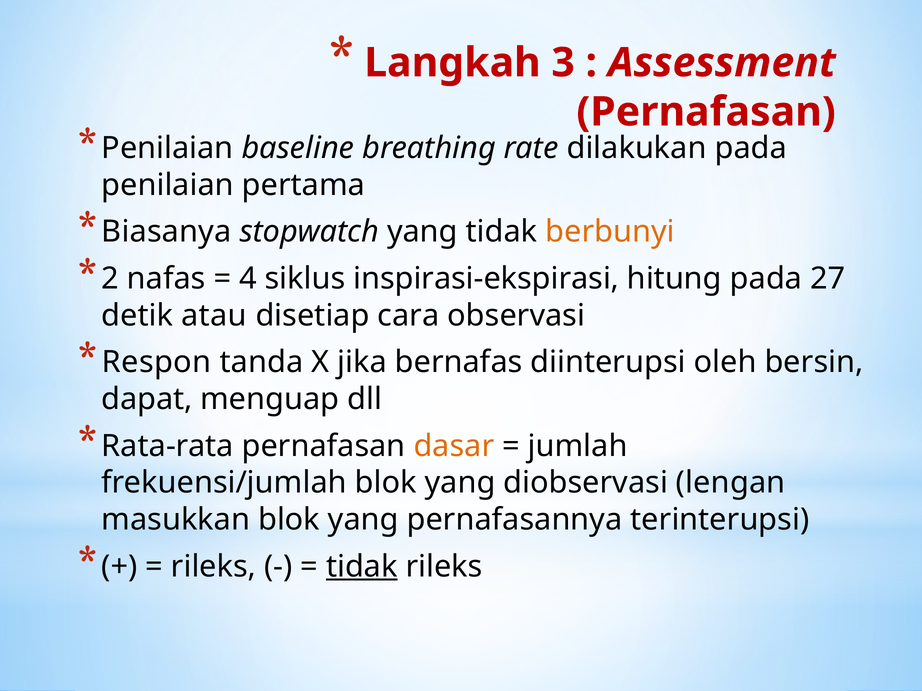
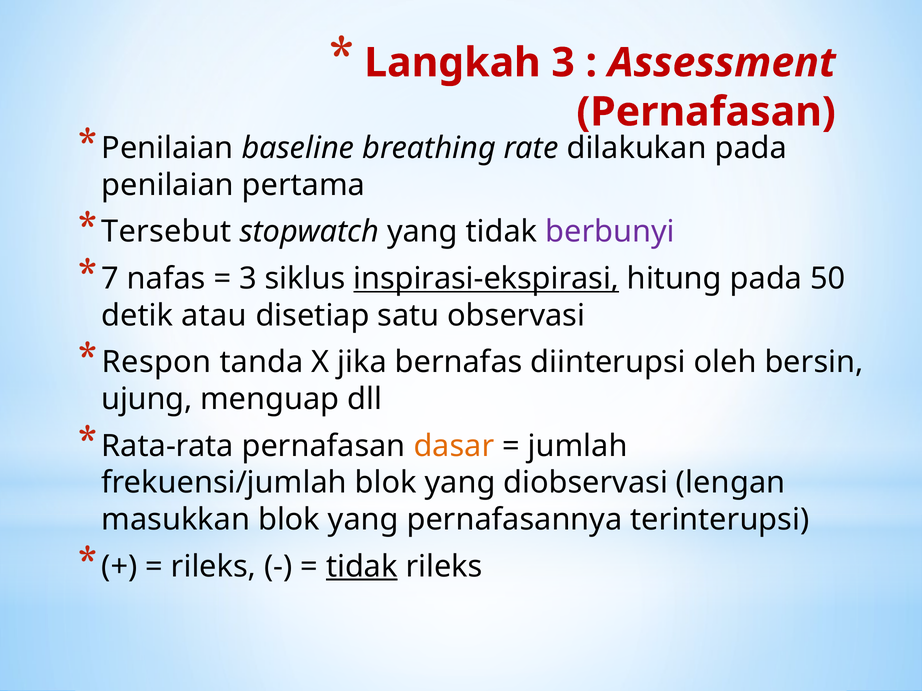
Biasanya: Biasanya -> Tersebut (166, 232)
berbunyi colour: orange -> purple (610, 232)
2: 2 -> 7 (110, 279)
4: 4 -> 3 (248, 279)
inspirasi-ekspirasi underline: none -> present (486, 279)
27: 27 -> 50 (828, 279)
cara: cara -> satu (408, 316)
dapat: dapat -> ujung (147, 399)
